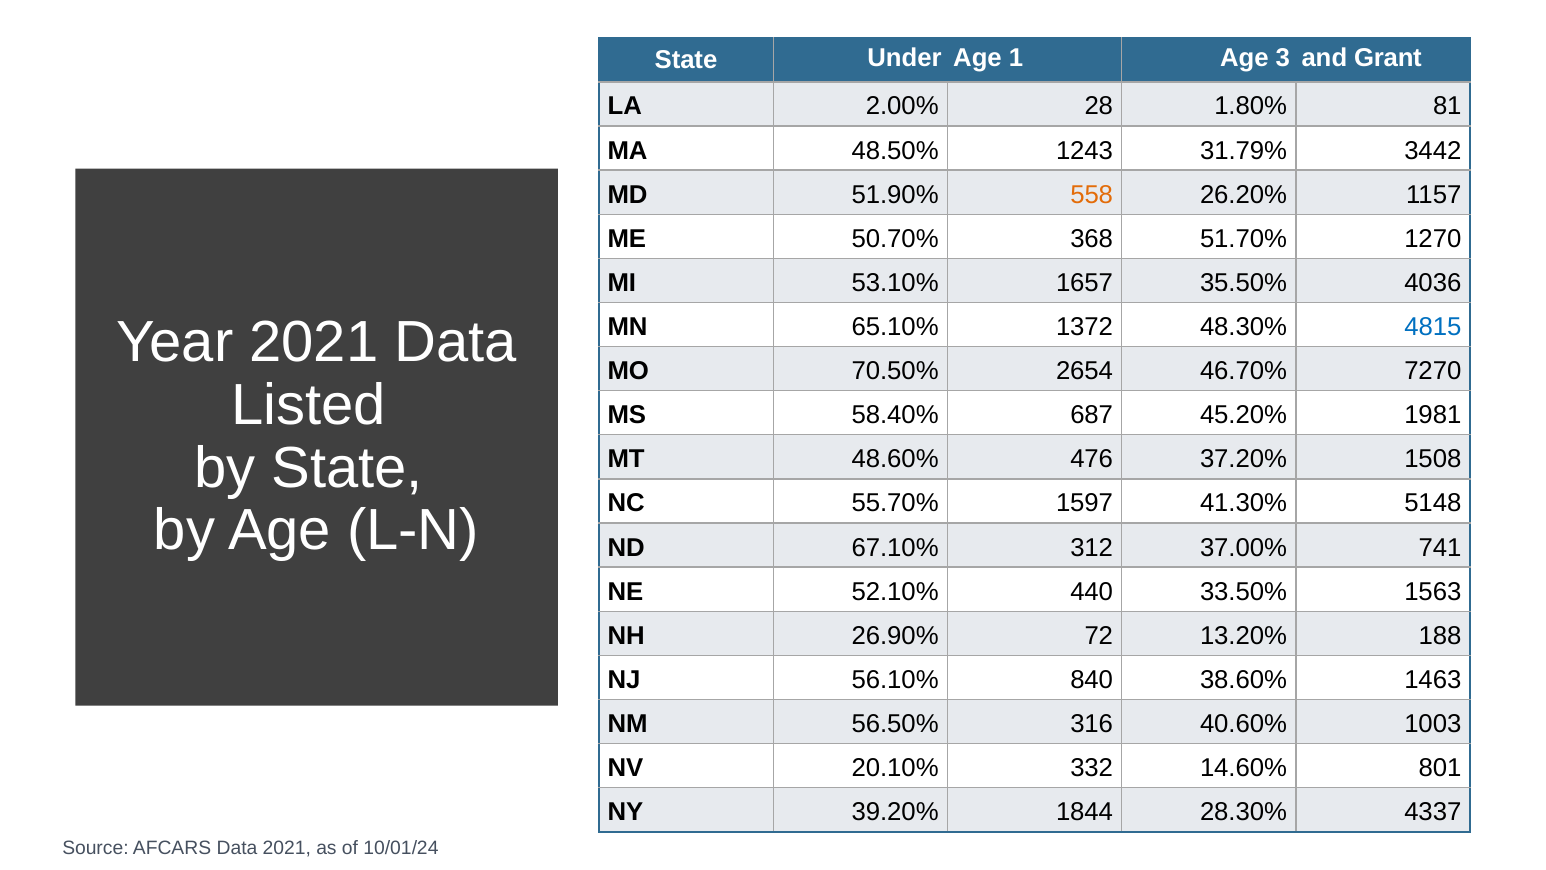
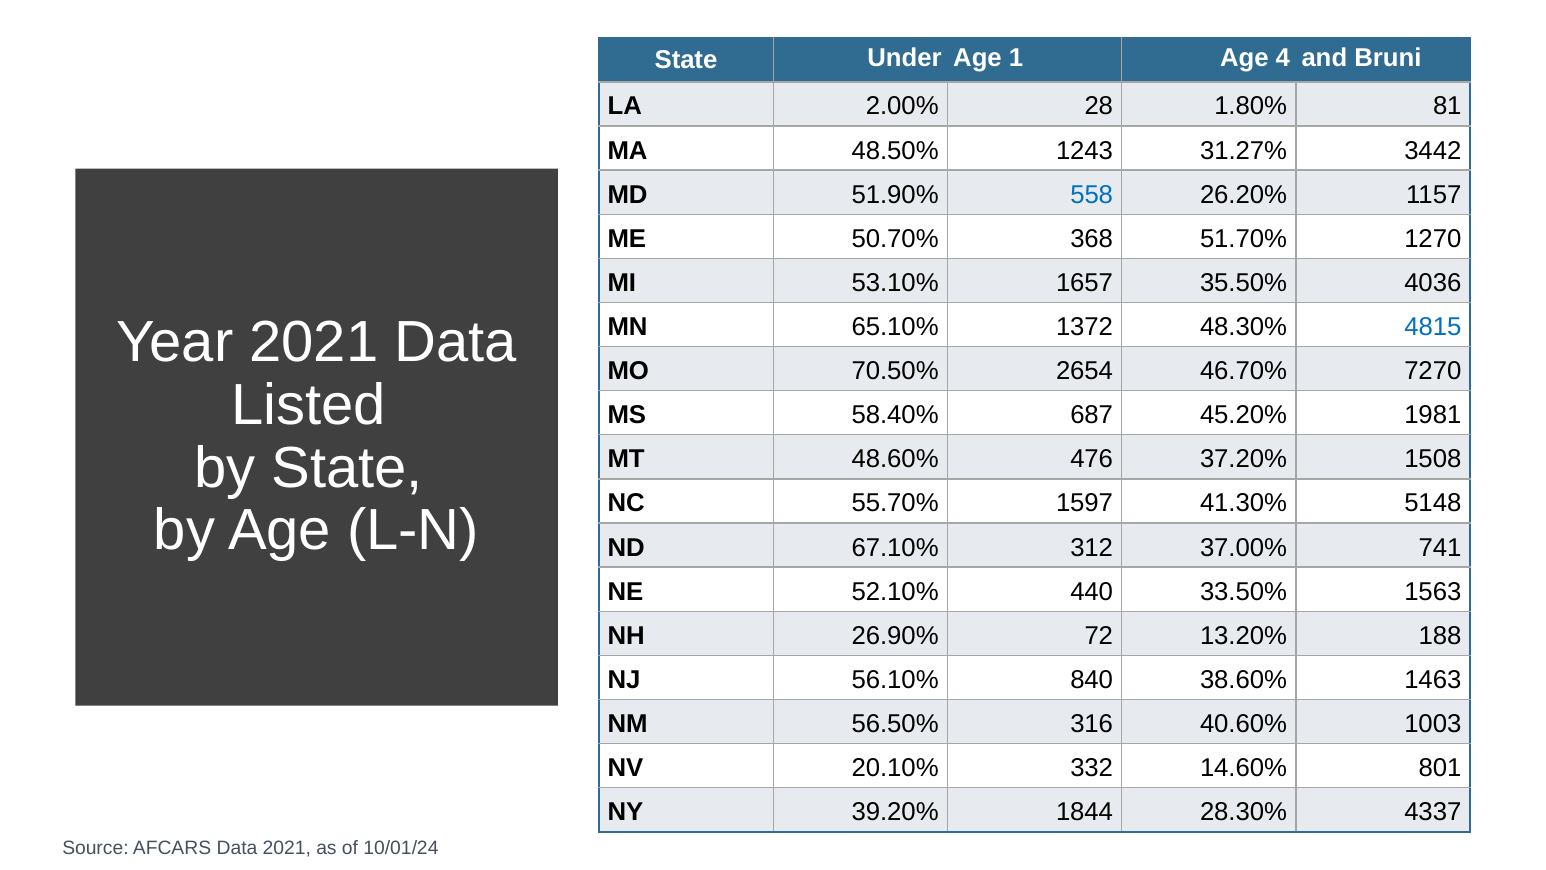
3: 3 -> 4 (1283, 58)
Grant: Grant -> Bruni (1388, 58)
31.79%: 31.79% -> 31.27% (1244, 150)
558 colour: orange -> blue (1092, 195)
